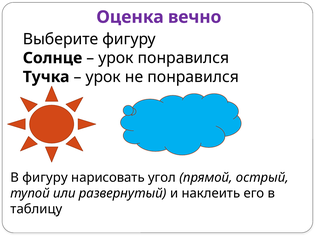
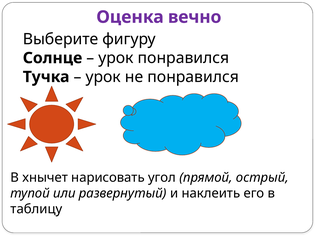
В фигуру: фигуру -> хнычет (45, 178)
